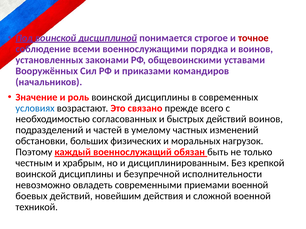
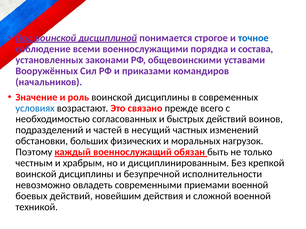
точное colour: red -> blue (253, 38)
и воинов: воинов -> состава (256, 49)
умелому: умелому -> несущий (151, 130)
